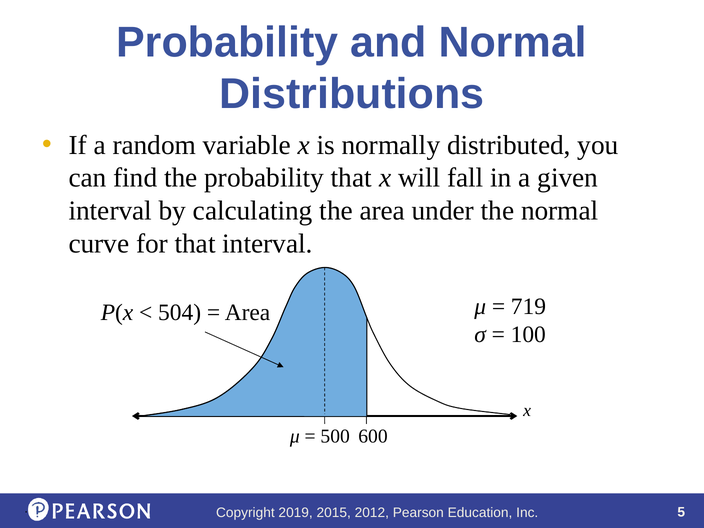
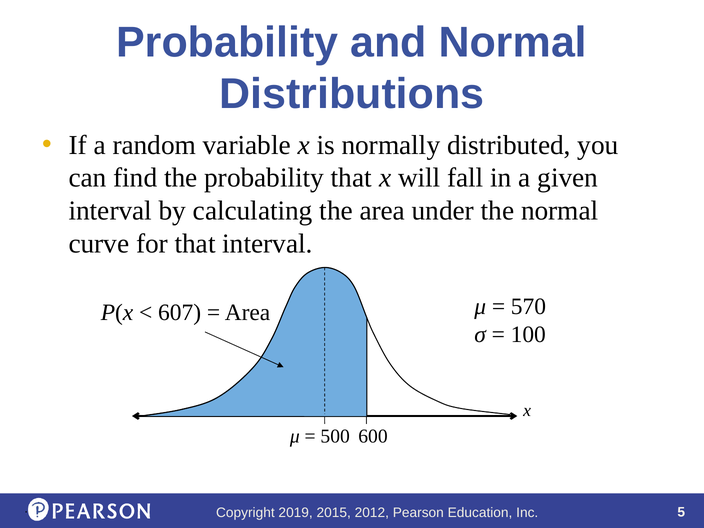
719: 719 -> 570 (528, 306)
504: 504 -> 607 (180, 312)
